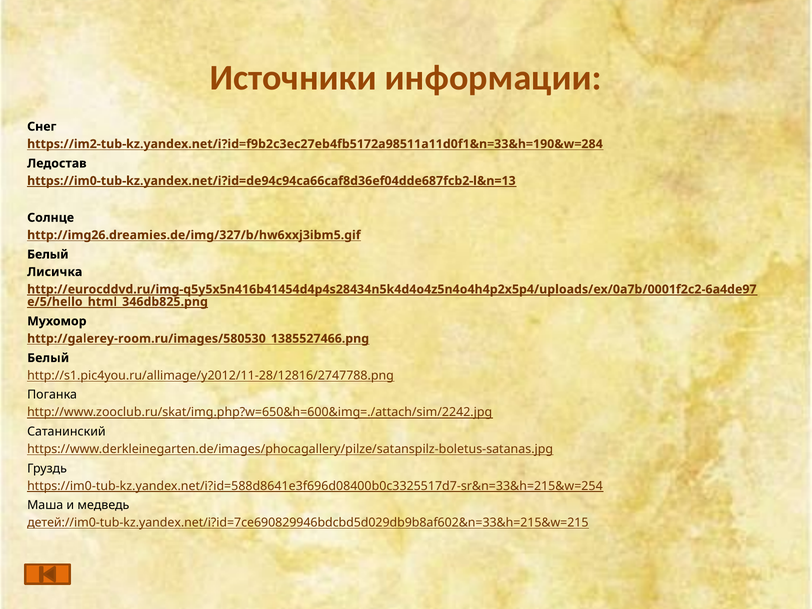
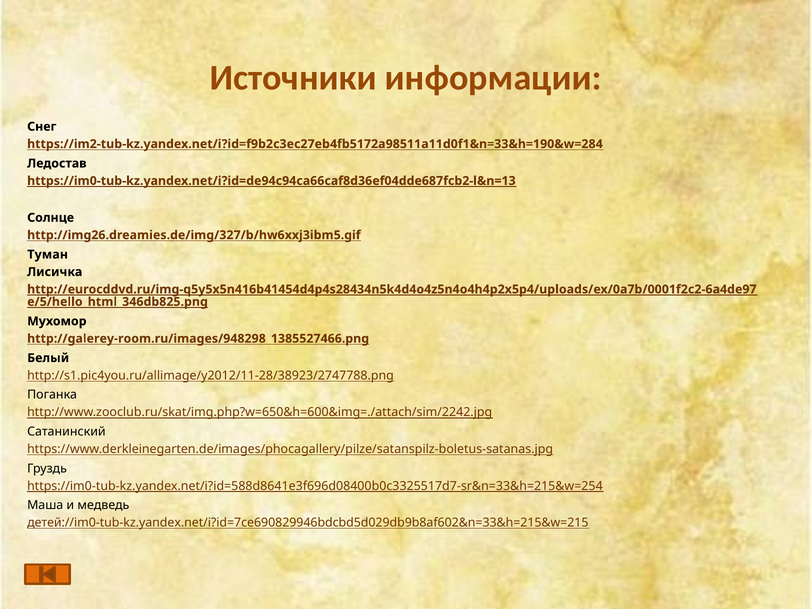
Белый: Белый -> Туман (48, 254)
http://galerey-room.ru/images/580530_1385527466.png: http://galerey-room.ru/images/580530_1385527466.png -> http://galerey-room.ru/images/948298_1385527466.png (198, 339)
http://s1.pic4you.ru/allimage/y2012/11-28/12816/2747788.png: http://s1.pic4you.ru/allimage/y2012/11-28/12816/2747788.png -> http://s1.pic4you.ru/allimage/y2012/11-28/38923/2747788.png (211, 375)
